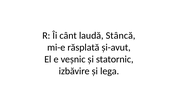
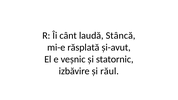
lega: lega -> răul (110, 71)
